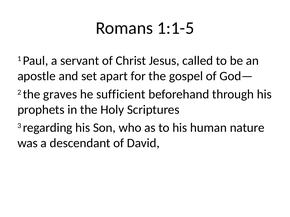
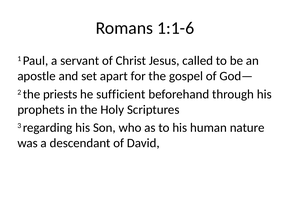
1:1-5: 1:1-5 -> 1:1-6 (176, 28)
graves: graves -> priests (60, 94)
